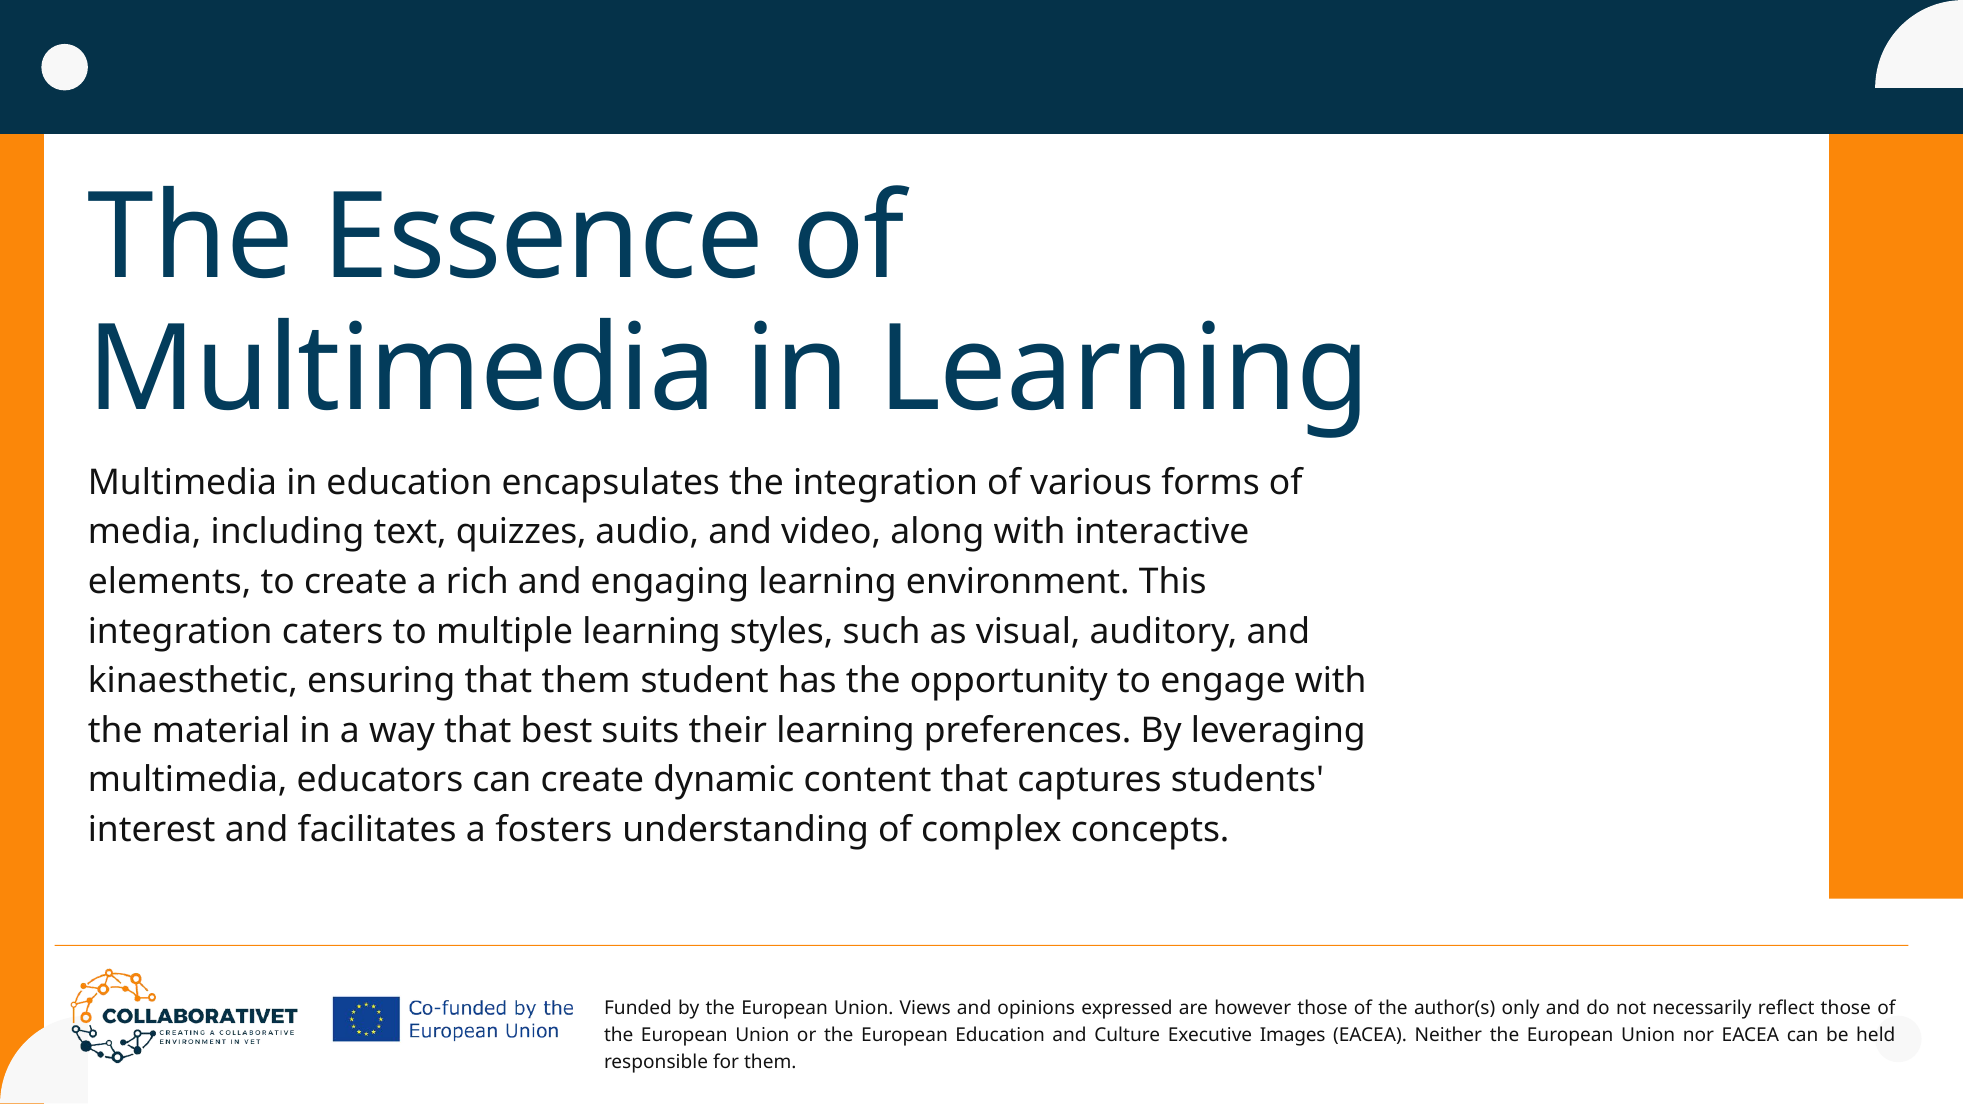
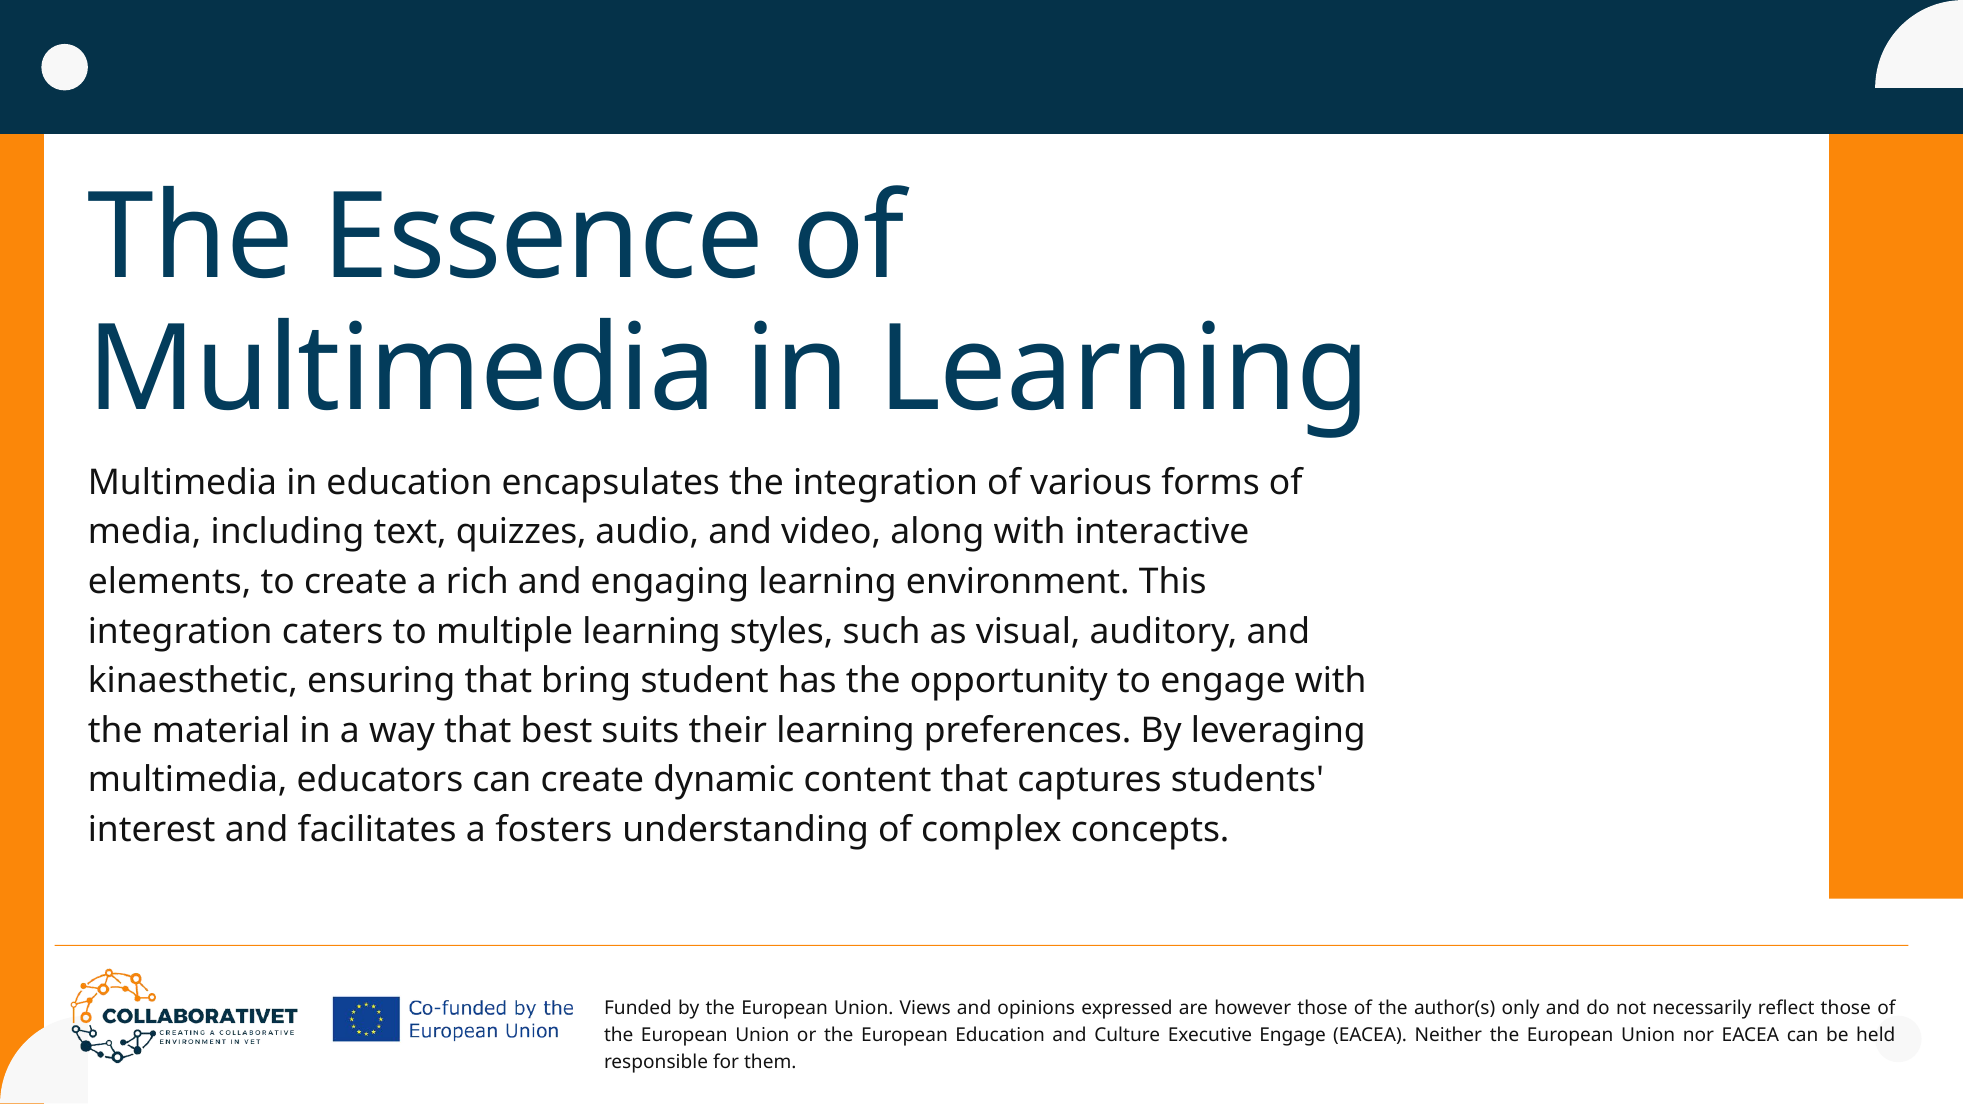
that them: them -> bring (586, 681)
Executive Images: Images -> Engage (1293, 1035)
